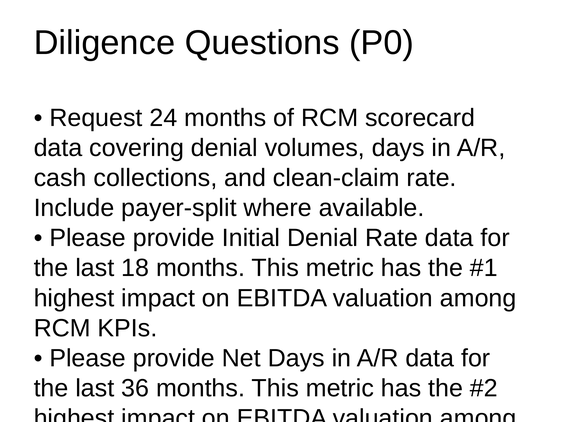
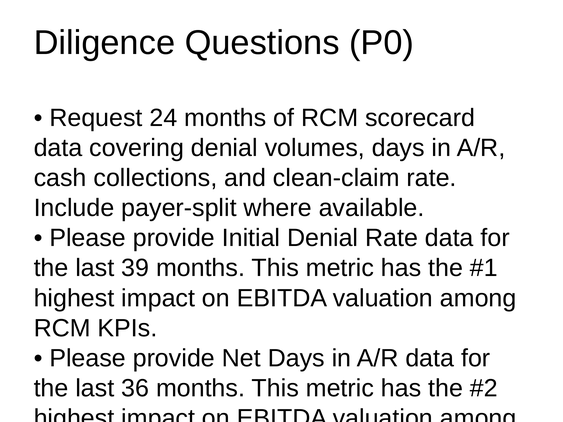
18: 18 -> 39 (135, 268)
